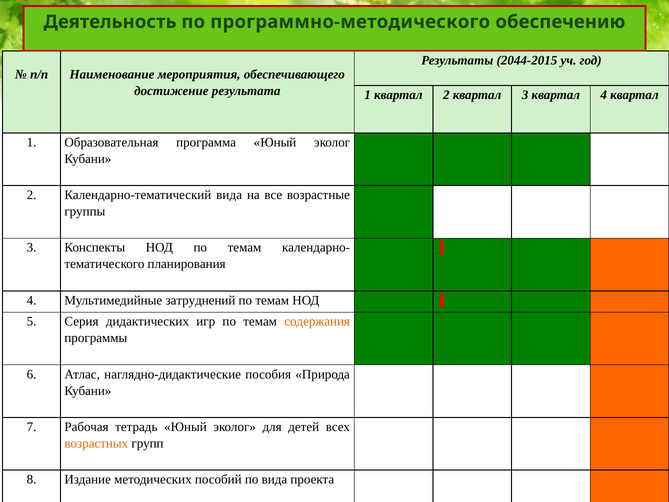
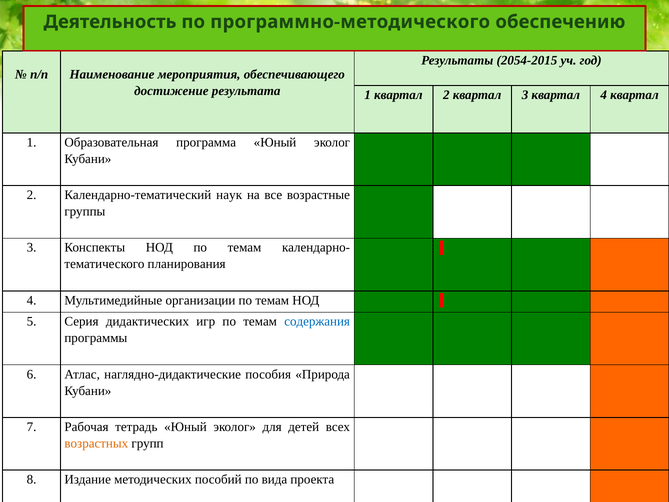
2044-2015: 2044-2015 -> 2054-2015 (527, 60)
Календарно-тематический вида: вида -> наук (229, 195)
затруднений: затруднений -> организации (200, 300)
содержания colour: orange -> blue (317, 321)
